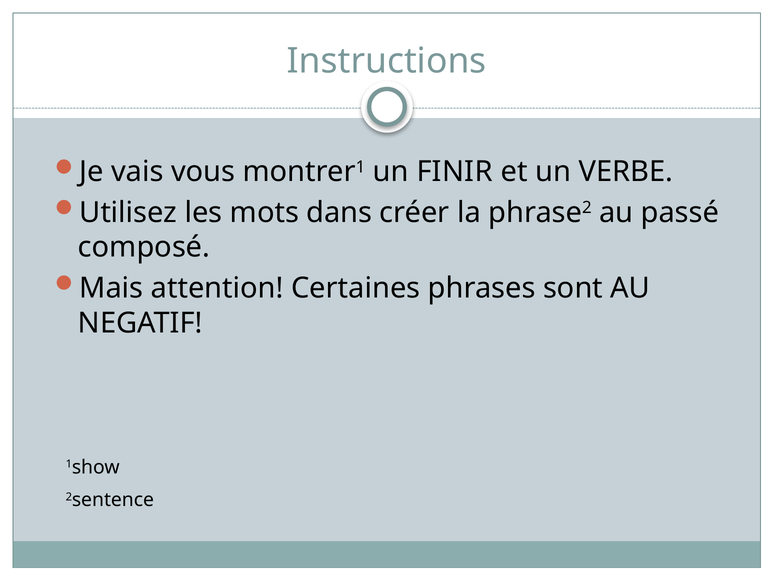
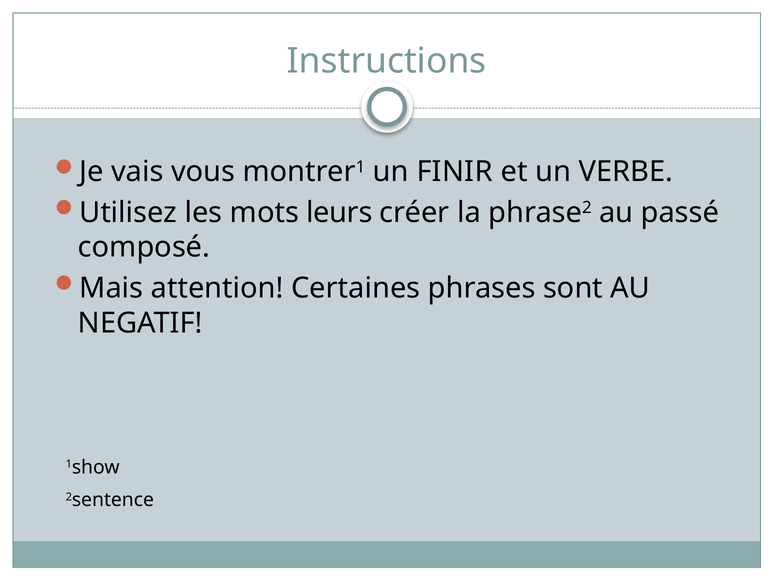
dans: dans -> leurs (339, 212)
